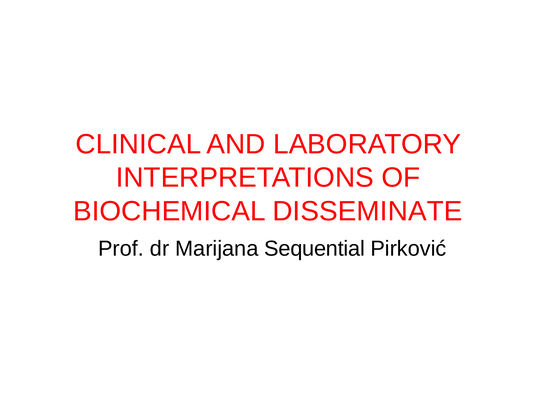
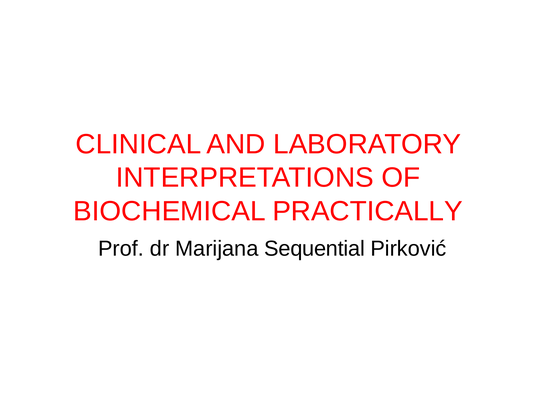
DISSEMINATE: DISSEMINATE -> PRACTICALLY (368, 211)
